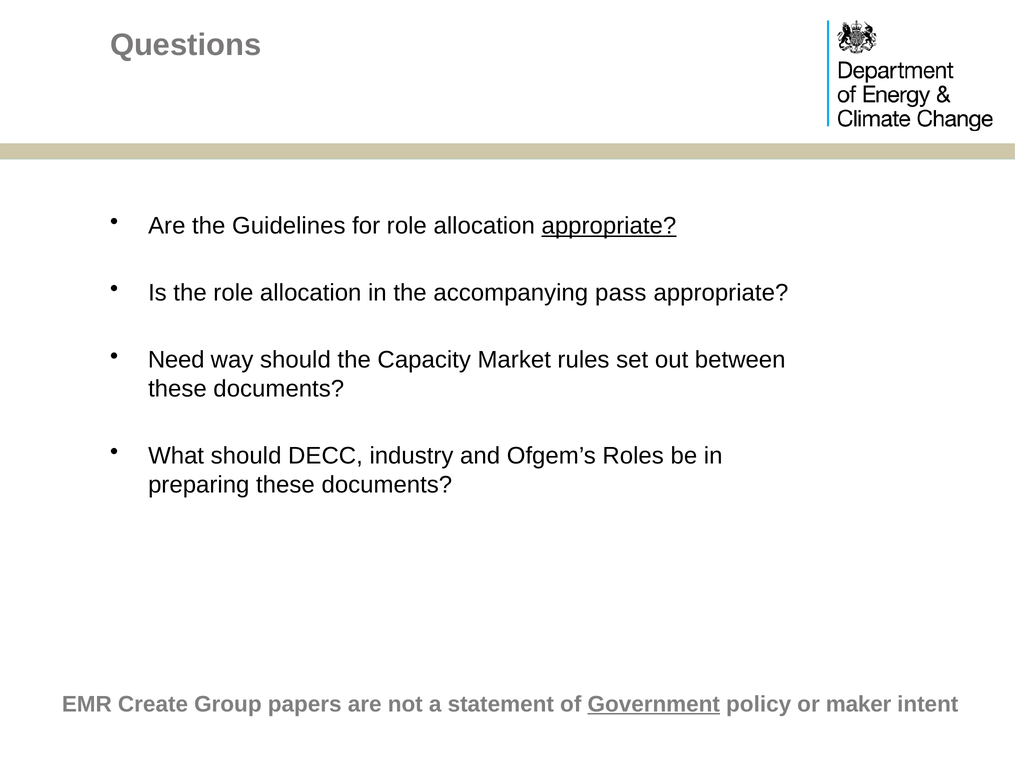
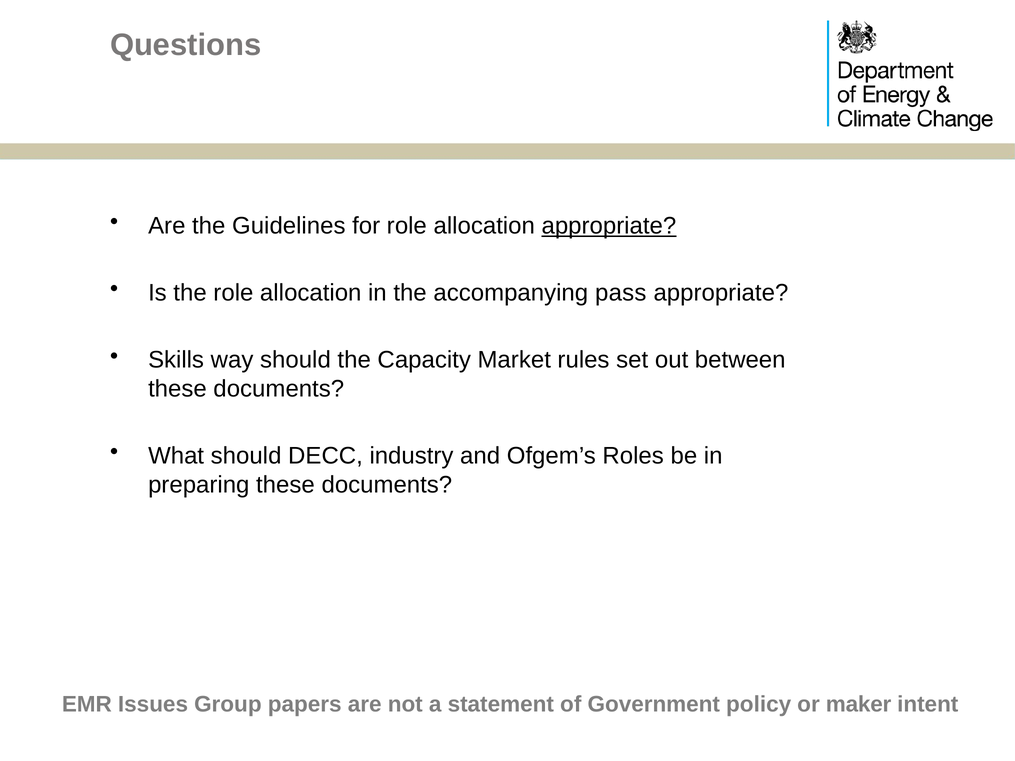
Need: Need -> Skills (176, 360)
Create: Create -> Issues (153, 704)
Government underline: present -> none (654, 704)
